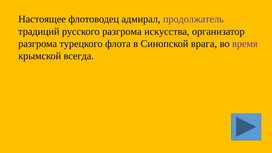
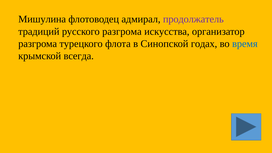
Настоящее: Настоящее -> Мишулина (42, 19)
врага: врага -> годах (204, 44)
время colour: purple -> blue (245, 44)
